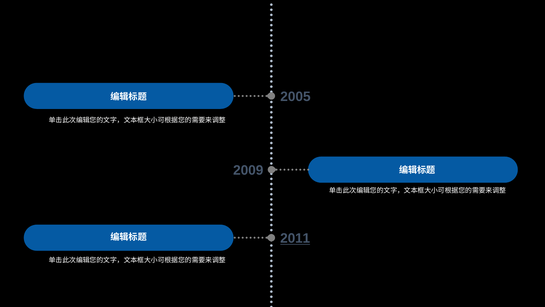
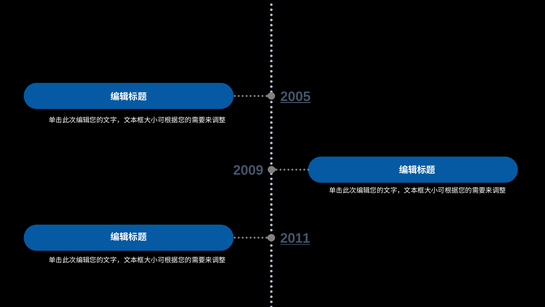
2005 underline: none -> present (295, 97)
